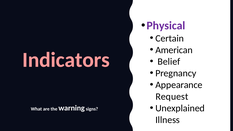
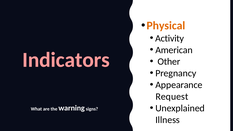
Physical colour: purple -> orange (166, 26)
Certain: Certain -> Activity (170, 38)
Belief: Belief -> Other (169, 62)
